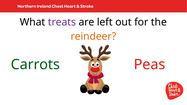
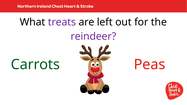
reindeer colour: orange -> purple (93, 37)
